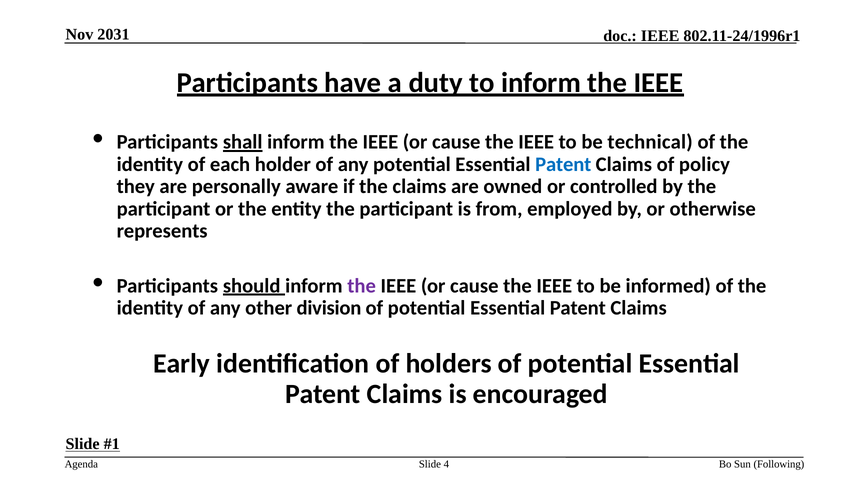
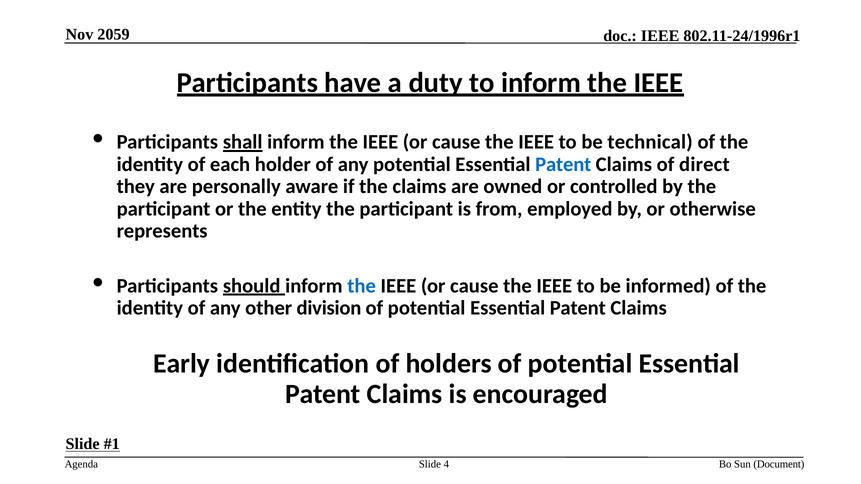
2031: 2031 -> 2059 (113, 34)
policy: policy -> direct (704, 164)
the colour: purple -> blue (362, 286)
Following: Following -> Document (779, 464)
